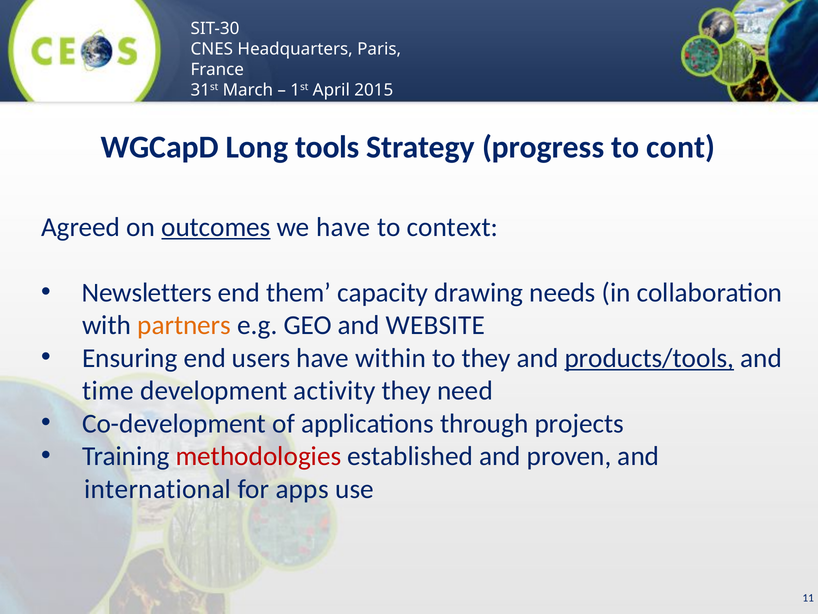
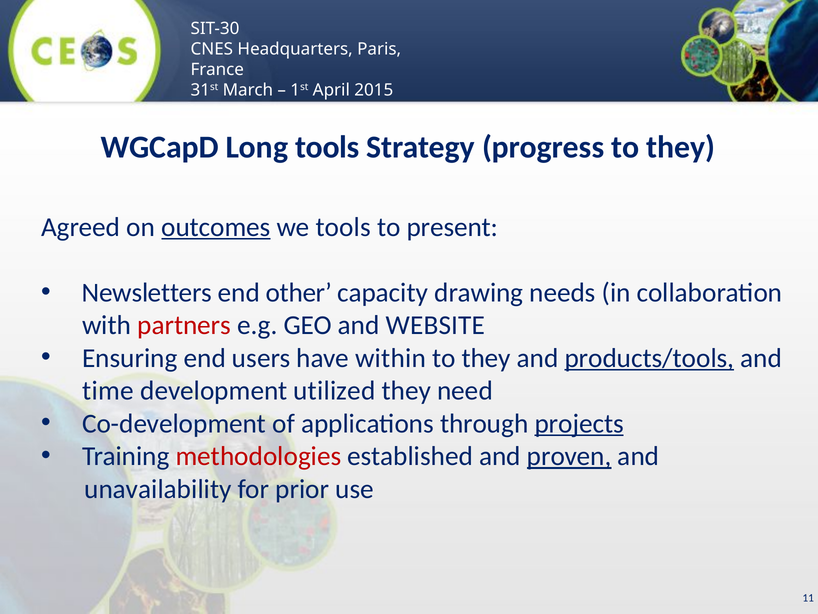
progress to cont: cont -> they (681, 147)
we have: have -> tools (343, 227)
context: context -> present (452, 227)
them: them -> other (299, 292)
partners colour: orange -> red (184, 325)
activity: activity -> utilized (334, 390)
projects underline: none -> present (579, 423)
proven underline: none -> present (569, 456)
international: international -> unavailability (158, 489)
apps: apps -> prior (302, 489)
